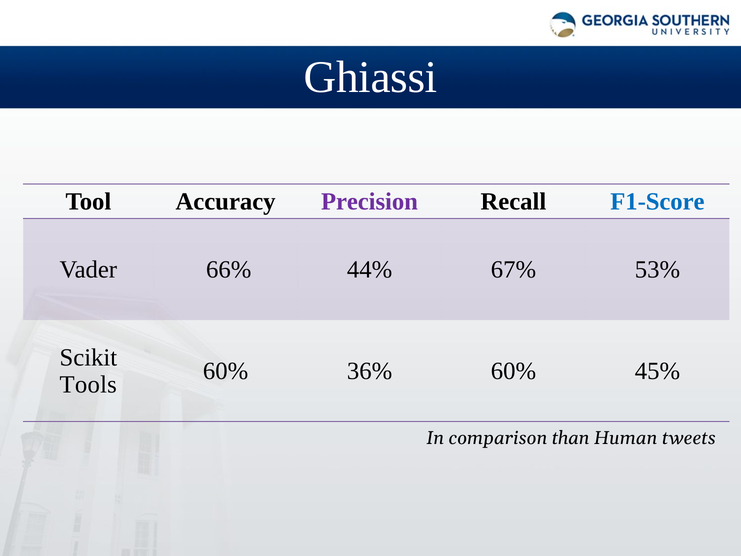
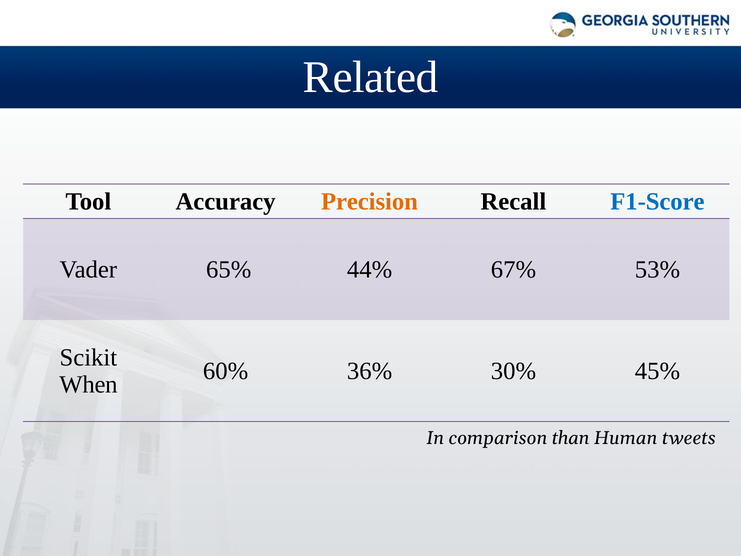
Ghiassi: Ghiassi -> Related (371, 77)
Precision colour: purple -> orange (369, 201)
66%: 66% -> 65% (229, 269)
36% 60%: 60% -> 30% (514, 371)
Tools: Tools -> When (88, 384)
